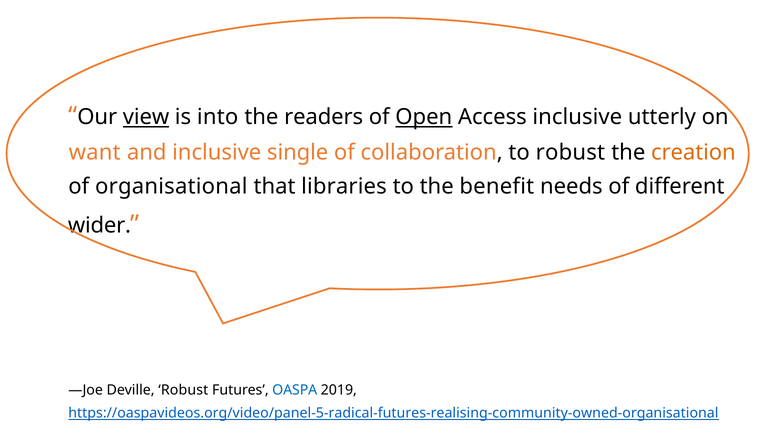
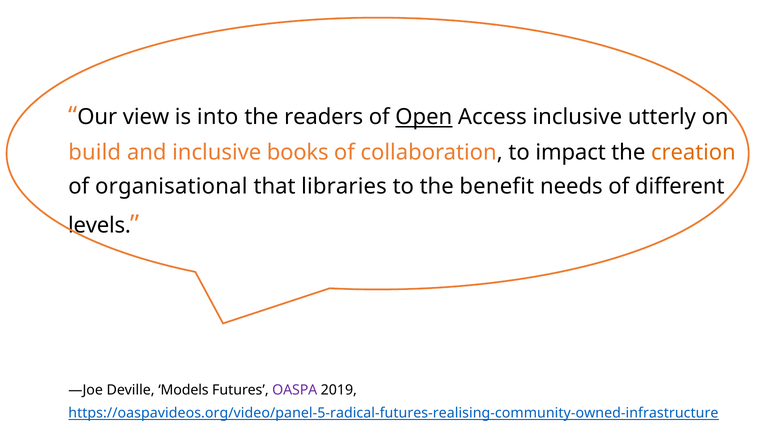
view underline: present -> none (146, 117)
want: want -> build (95, 152)
single: single -> books (298, 152)
to robust: robust -> impact (571, 152)
wider: wider -> levels (99, 225)
Deville Robust: Robust -> Models (183, 390)
OASPA colour: blue -> purple (295, 390)
https://oaspavideos.org/video/panel-5-radical-futures-realising-community-owned-organisational: https://oaspavideos.org/video/panel-5-radical-futures-realising-community-owned-organisational -> https://oaspavideos.org/video/panel-5-radical-futures-realising-community-owned-infrastructure (393, 413)
